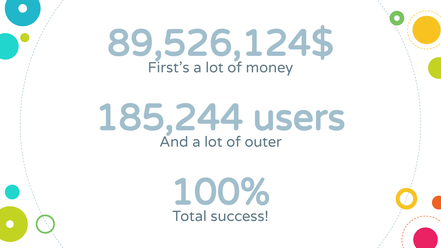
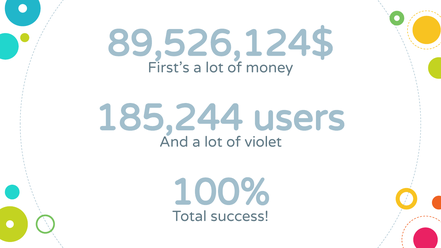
outer: outer -> violet (263, 142)
